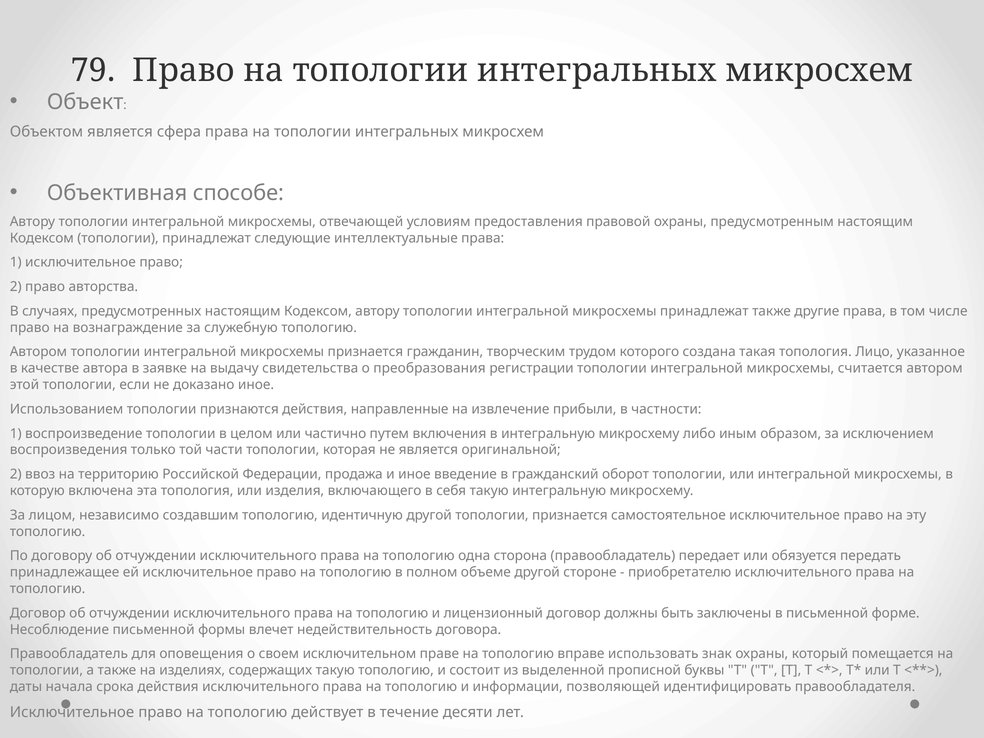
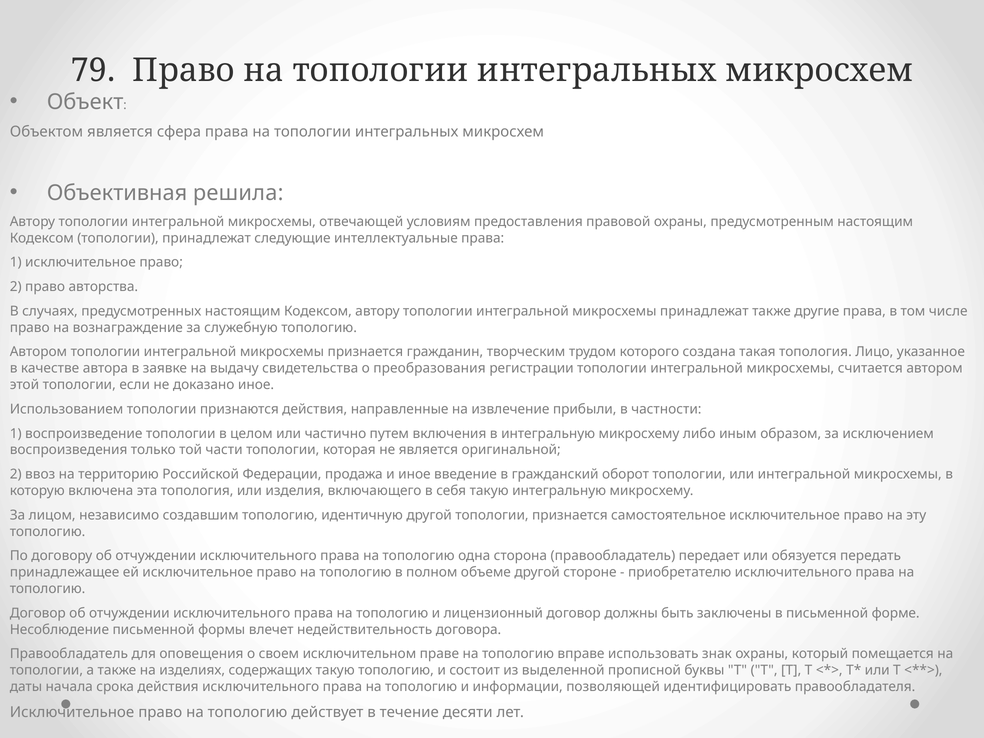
способе: способе -> решила (238, 193)
